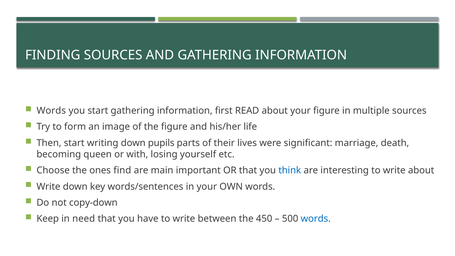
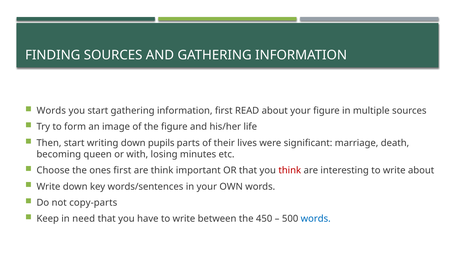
yourself: yourself -> minutes (198, 154)
ones find: find -> first (122, 170)
are main: main -> think (162, 170)
think colour: blue -> red (290, 170)
copy-down: copy-down -> copy-parts (93, 203)
